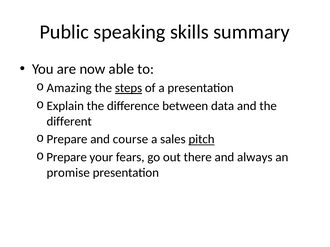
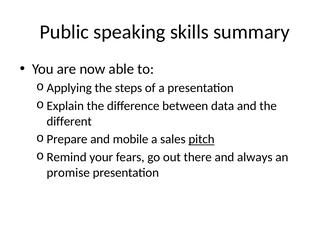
Amazing: Amazing -> Applying (69, 88)
steps underline: present -> none (129, 88)
course: course -> mobile (131, 140)
Prepare: Prepare -> Remind (67, 158)
